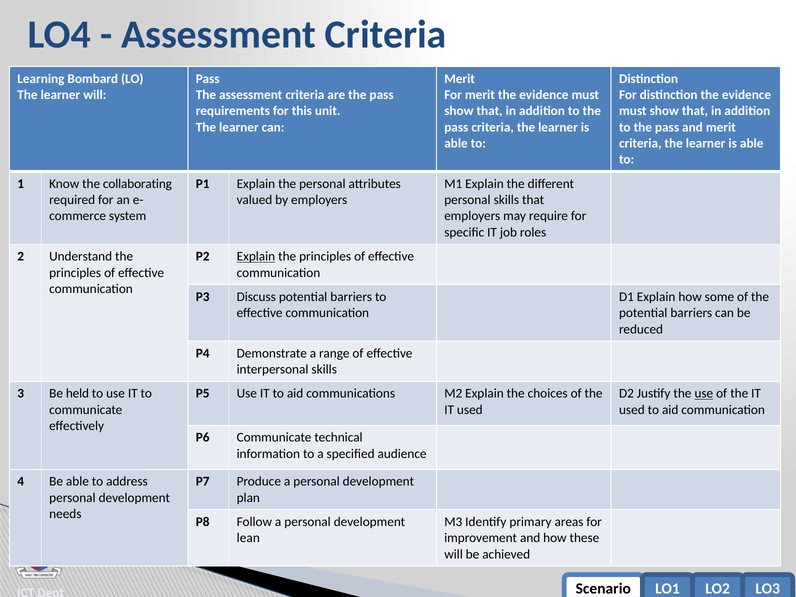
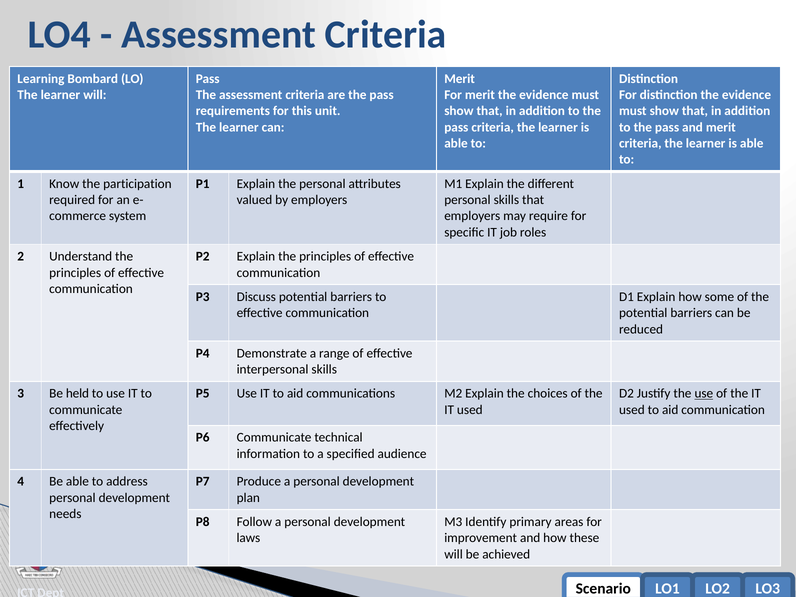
collaborating: collaborating -> participation (137, 184)
Explain underline: present -> none (256, 256)
lean: lean -> laws (248, 538)
